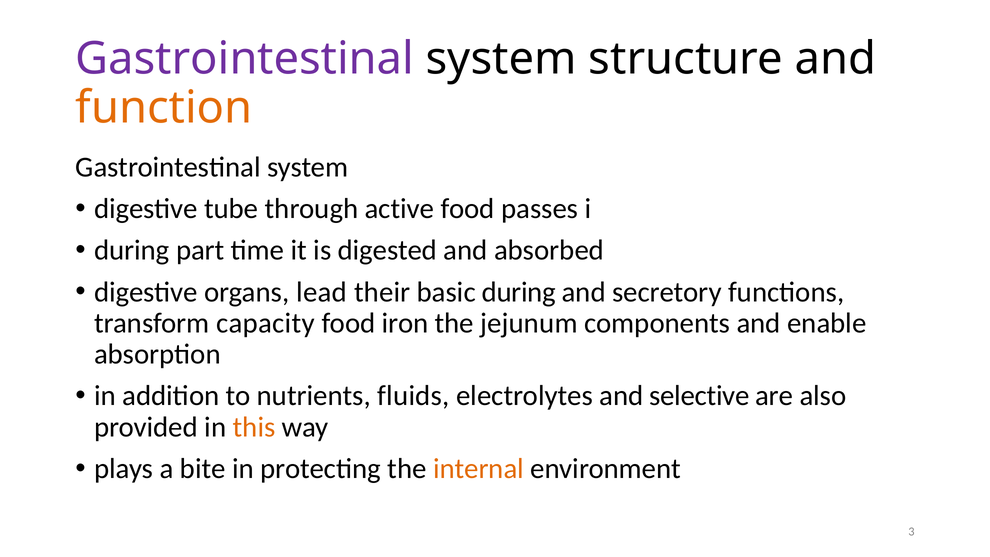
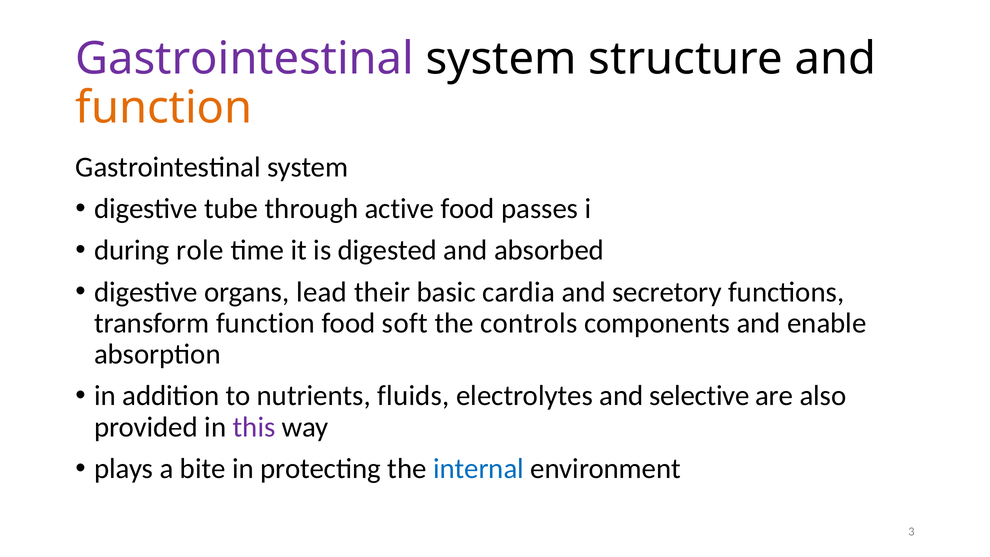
part: part -> role (200, 250)
basic during: during -> cardia (519, 292)
transform capacity: capacity -> function (266, 323)
iron: iron -> soft (405, 323)
jejunum: jejunum -> controls (529, 323)
this colour: orange -> purple (254, 427)
internal colour: orange -> blue (478, 469)
